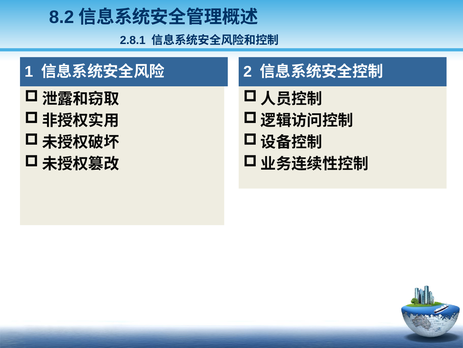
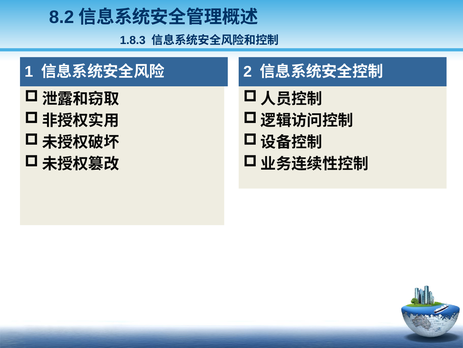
2.8.1: 2.8.1 -> 1.8.3 (133, 40)
